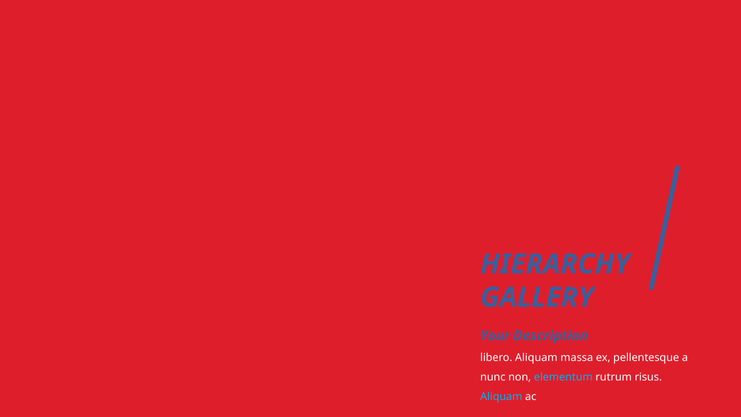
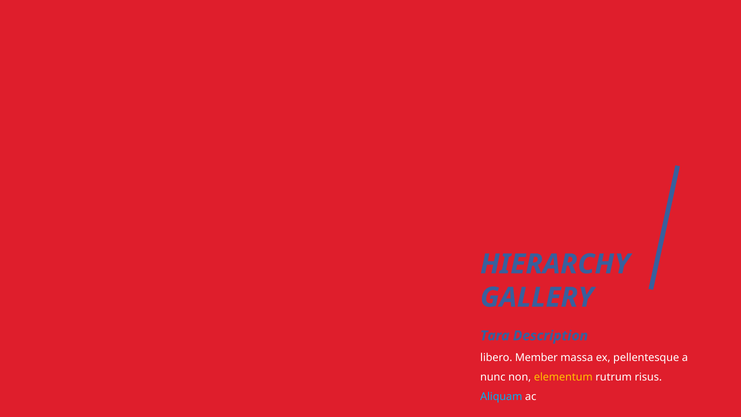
Your: Your -> Tara (495, 336)
libero Aliquam: Aliquam -> Member (536, 358)
elementum colour: light blue -> yellow (563, 377)
